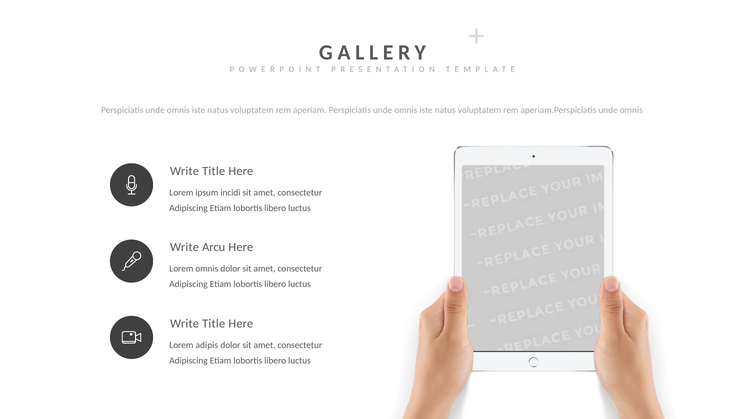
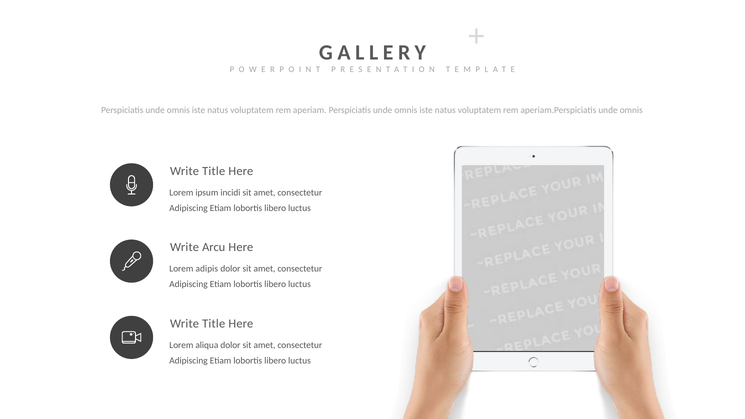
Lorem omnis: omnis -> adipis (207, 269)
adipis: adipis -> aliqua (207, 345)
